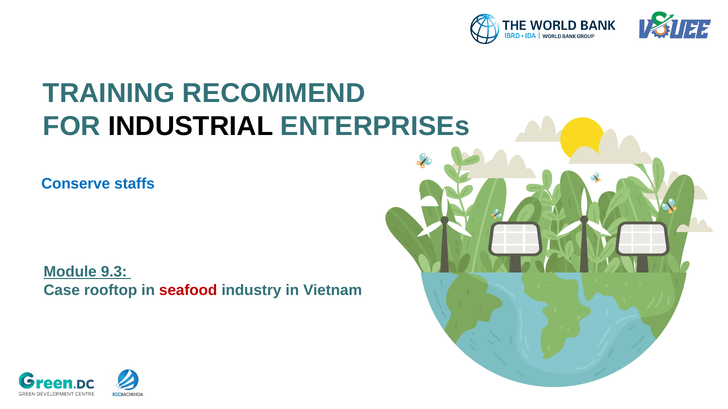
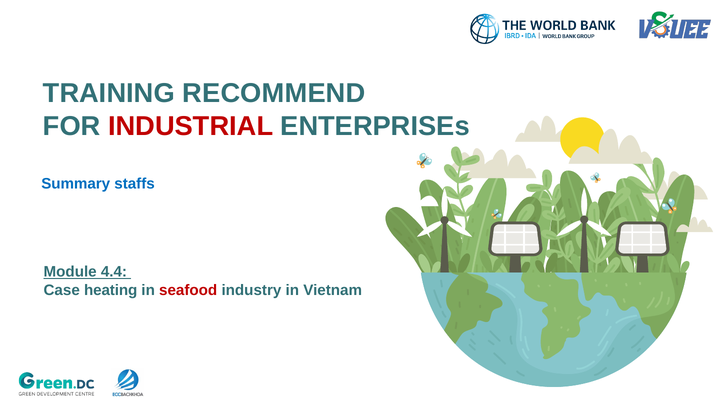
INDUSTRIAL colour: black -> red (191, 126)
Conserve: Conserve -> Summary (76, 184)
9.3: 9.3 -> 4.4 (114, 272)
rooftop: rooftop -> heating (111, 290)
